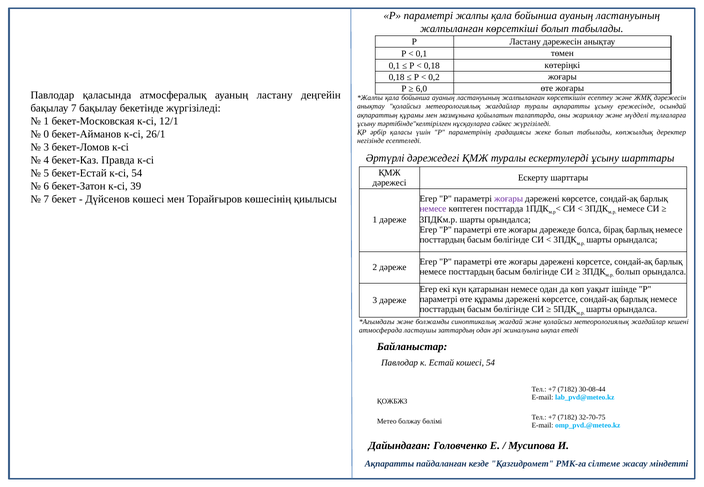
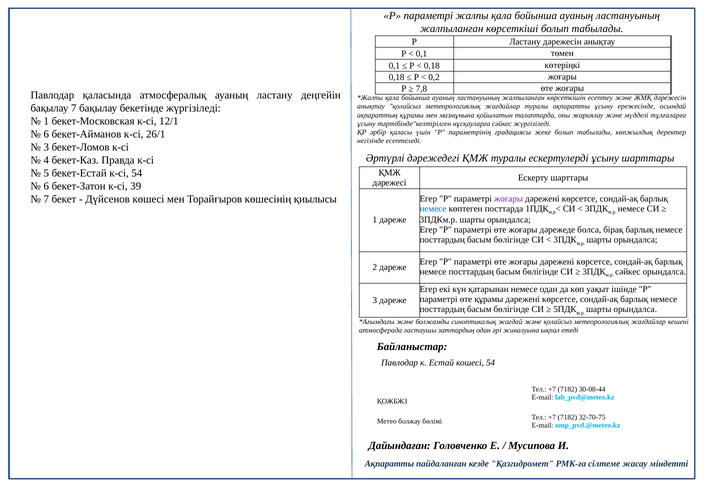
6,0: 6,0 -> 7,8 (421, 89)
0: 0 -> 6 (46, 134)
немесе colour: purple -> blue (433, 209)
болып: болып -> сәйкес (628, 272)
